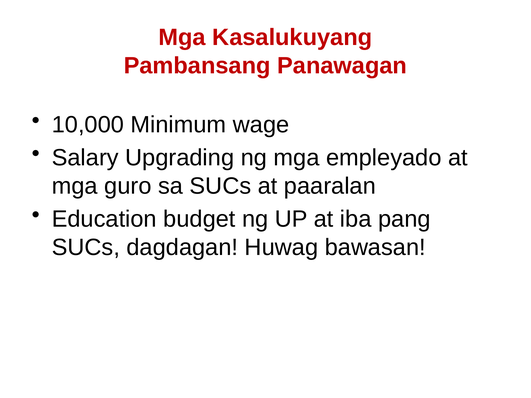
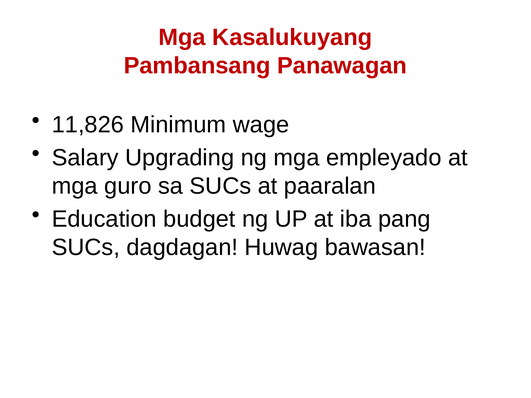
10,000: 10,000 -> 11,826 (88, 125)
